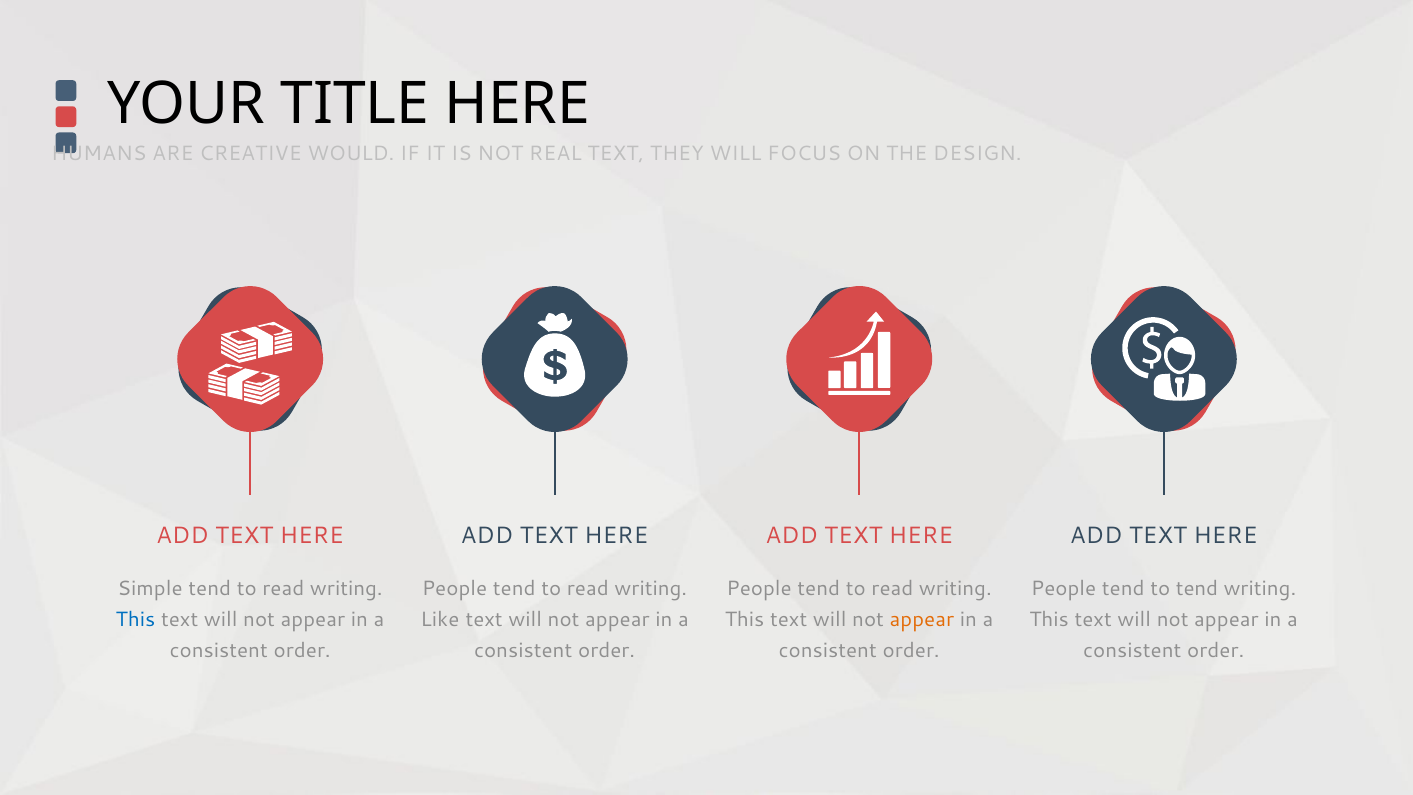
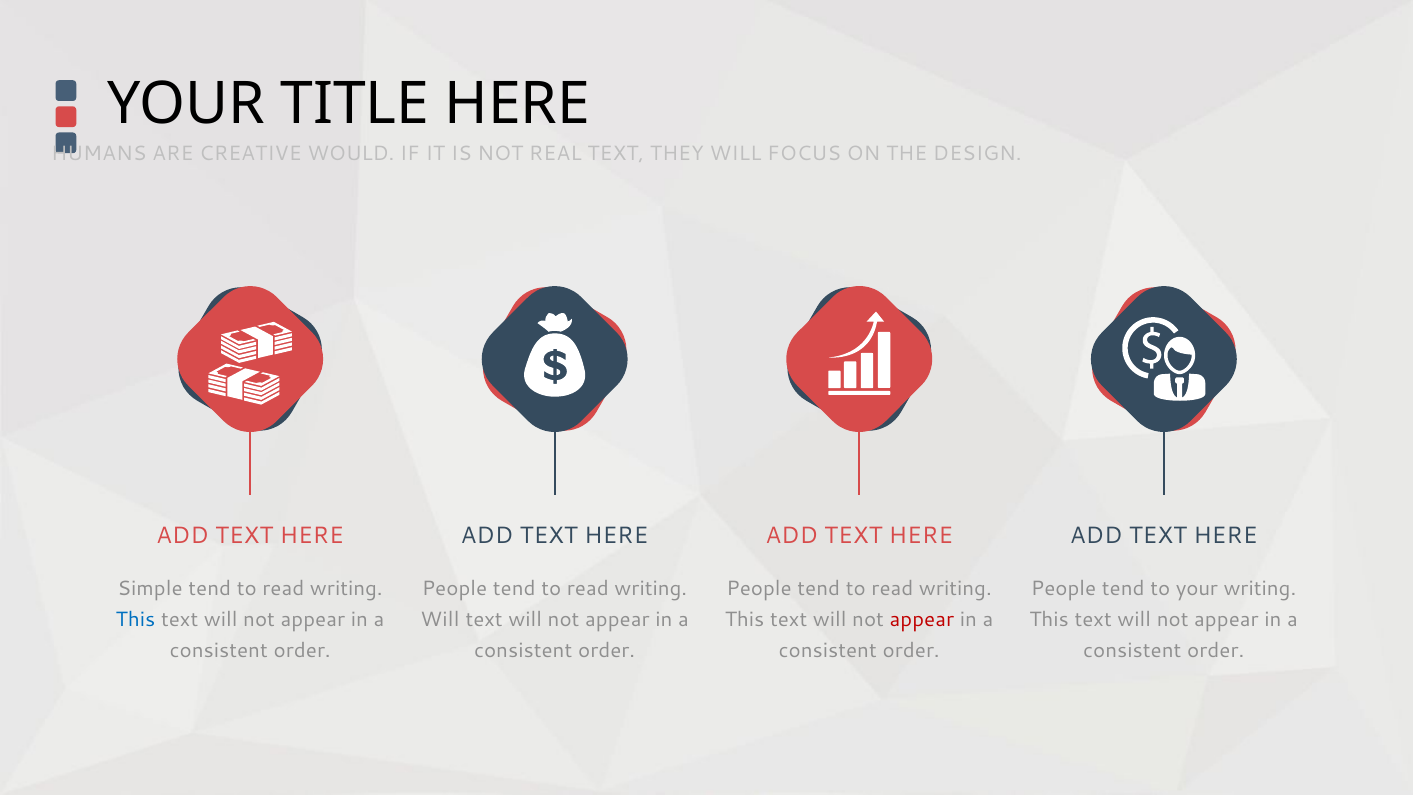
to tend: tend -> your (1197, 589)
Like: Like -> Will (440, 620)
appear colour: orange -> red (922, 620)
